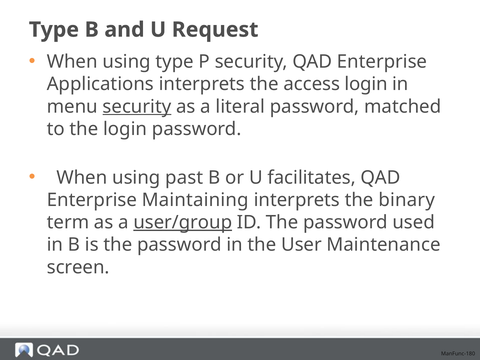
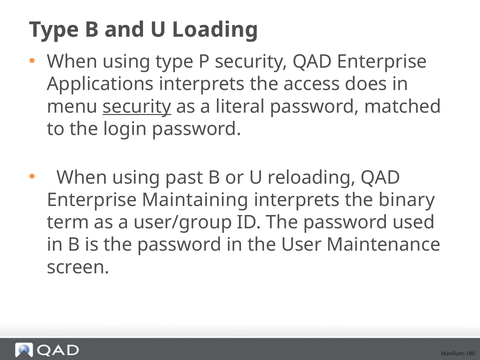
Request: Request -> Loading (215, 30)
access login: login -> does (366, 84)
facilitates: facilitates -> reloading (312, 178)
user/group underline: present -> none (183, 222)
